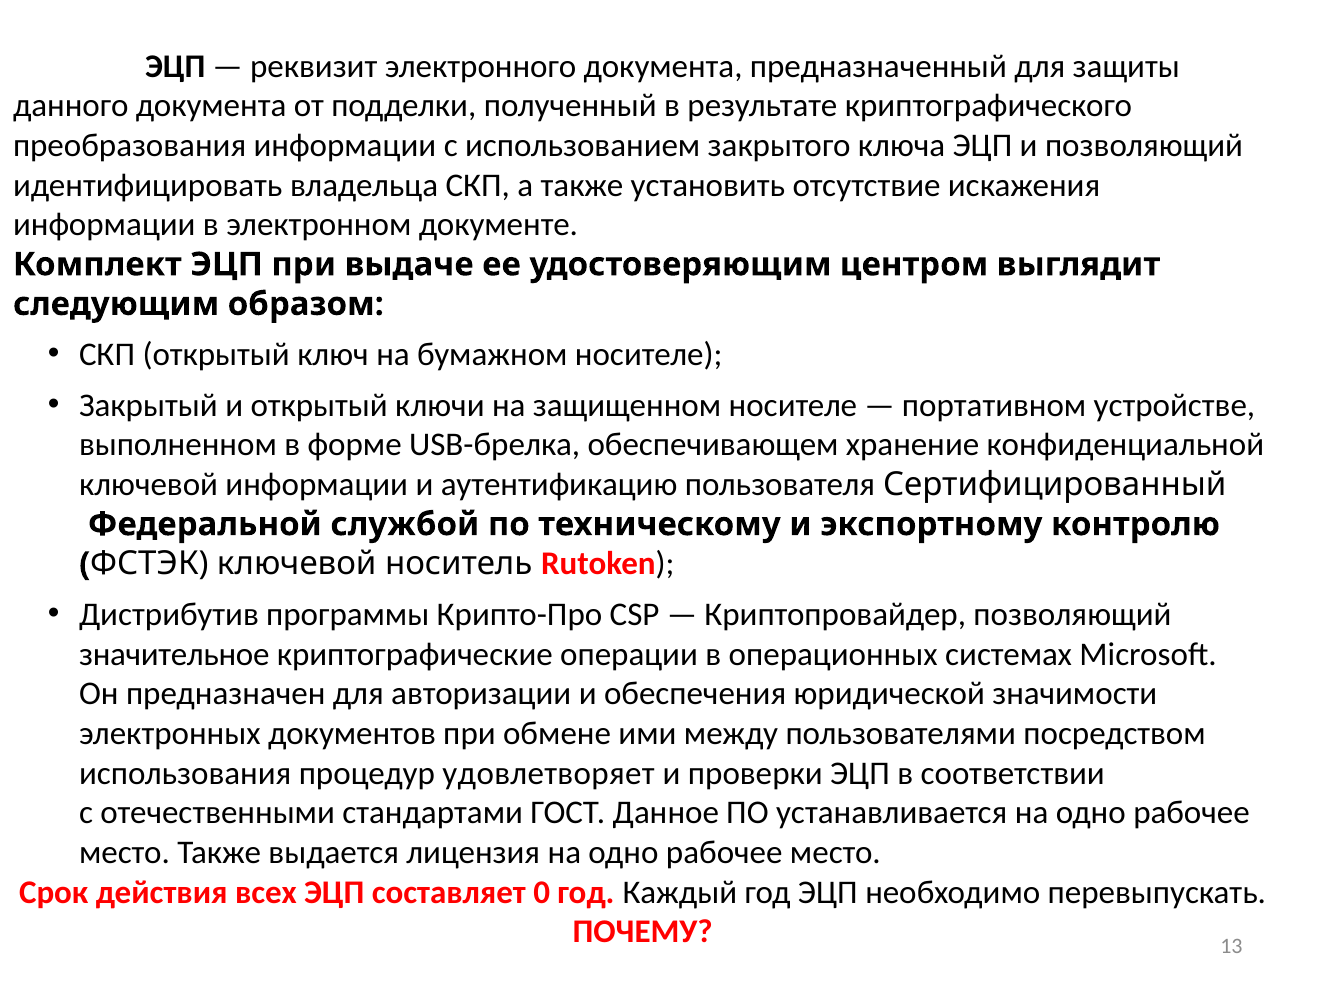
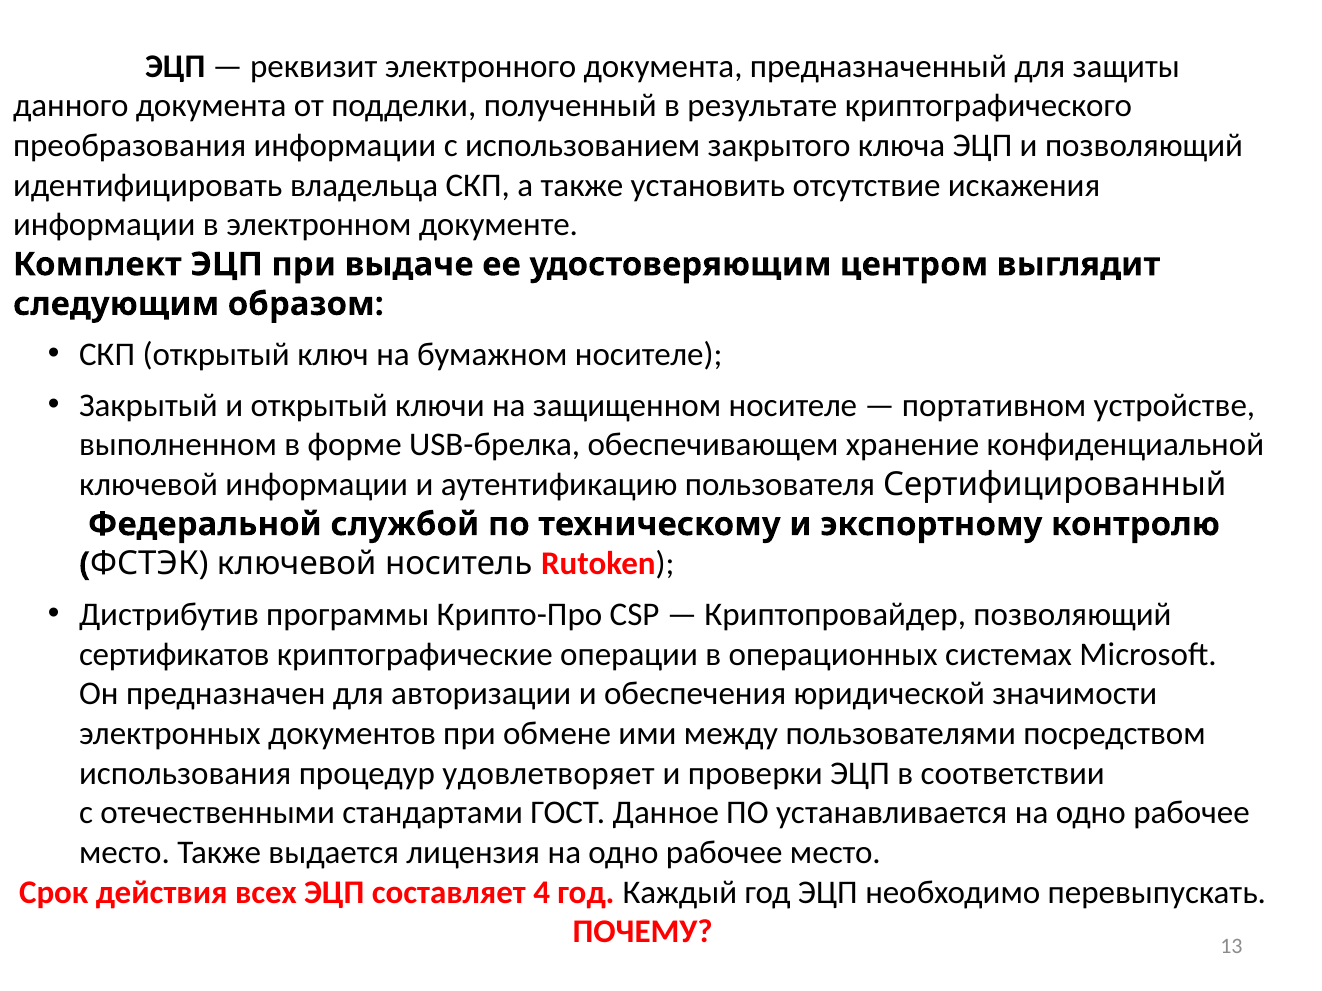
значительное: значительное -> сертификатов (174, 655)
0: 0 -> 4 (542, 893)
